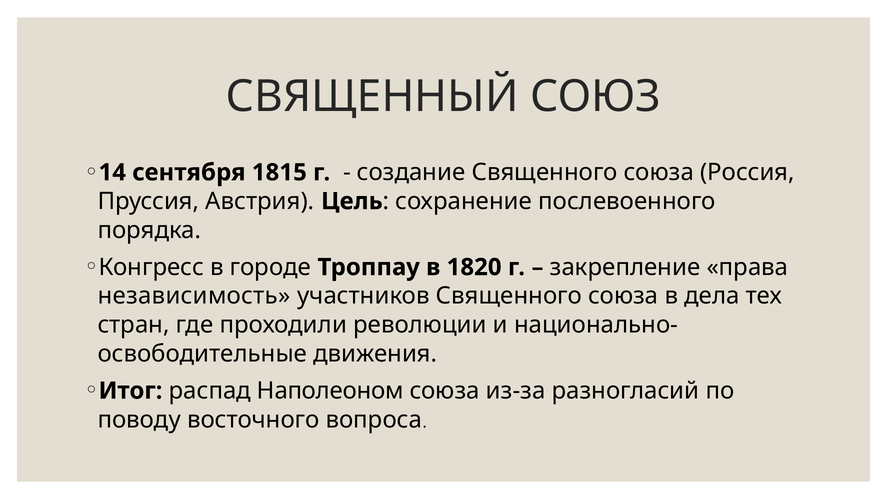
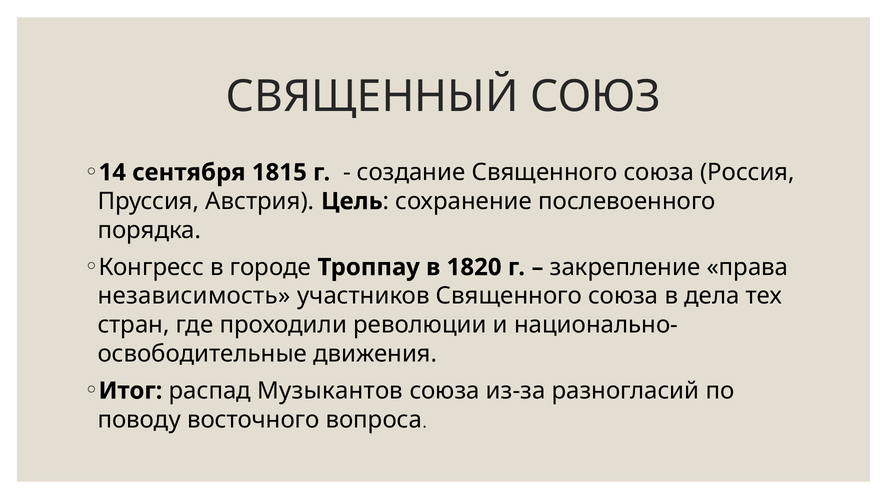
Наполеоном: Наполеоном -> Музыкантов (330, 391)
